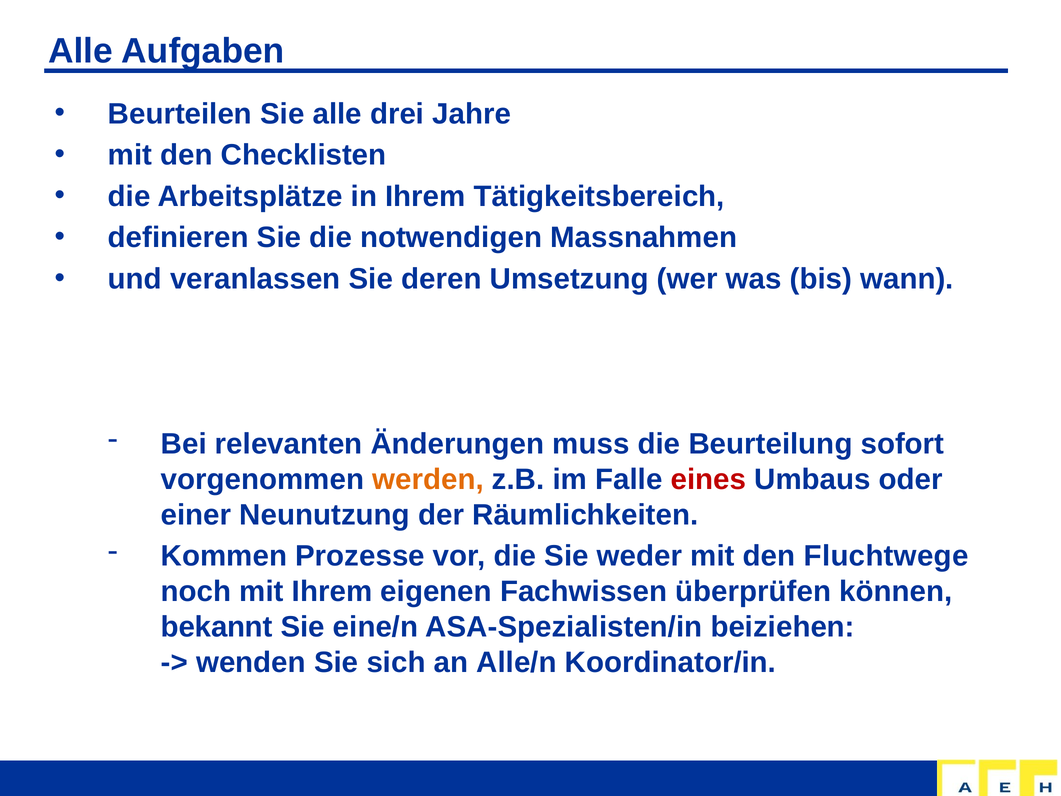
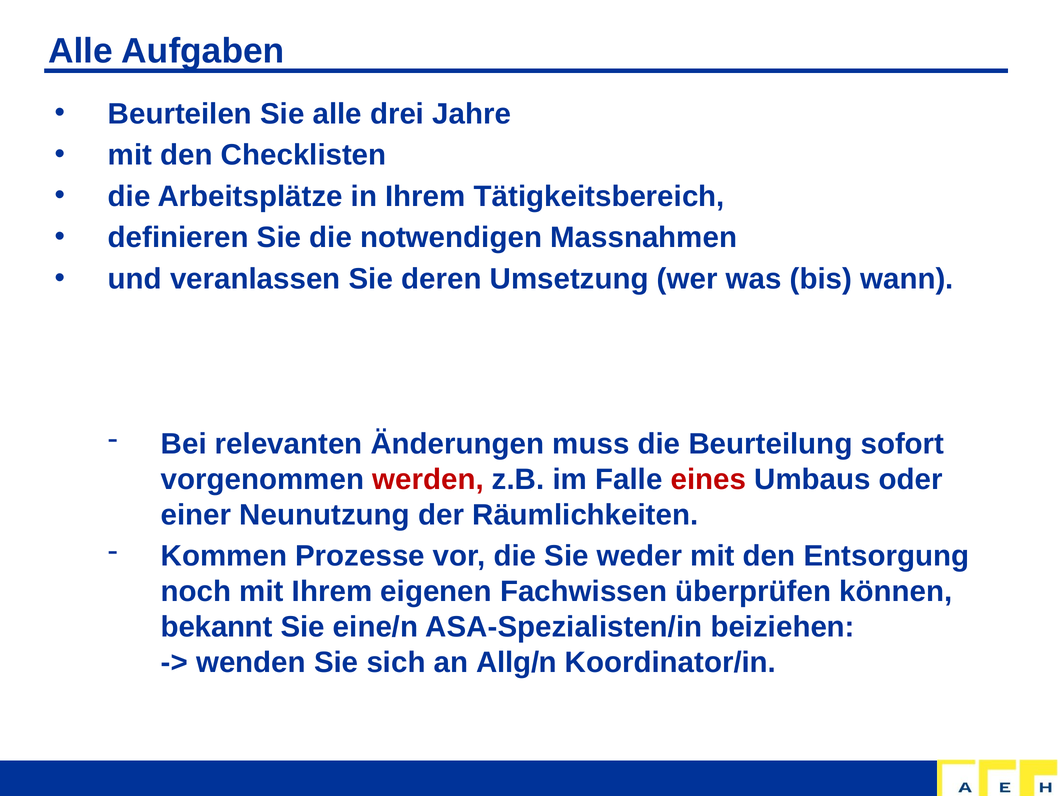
werden colour: orange -> red (428, 479)
Fluchtwege: Fluchtwege -> Entsorgung (886, 556)
Alle/n: Alle/n -> Allg/n (517, 662)
